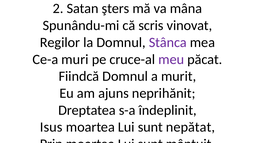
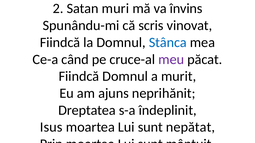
şters: şters -> muri (115, 9)
mâna: mâna -> învins (186, 9)
Regilor: Regilor -> Fiindcă (60, 43)
Stânca colour: purple -> blue (168, 43)
muri: muri -> când (75, 60)
